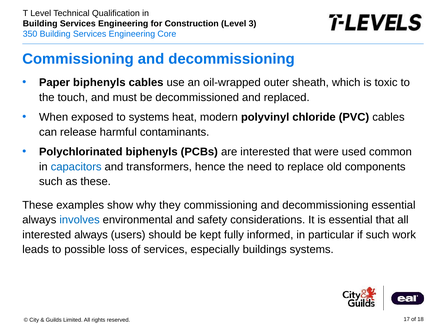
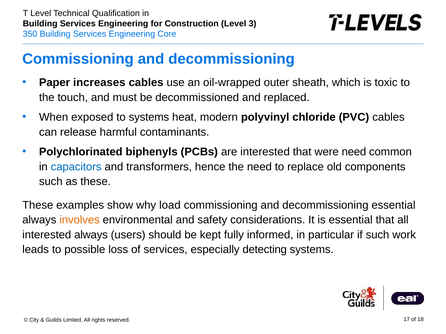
Paper biphenyls: biphenyls -> increases (99, 83)
were used: used -> need (354, 152)
they: they -> load (170, 205)
involves colour: blue -> orange (80, 220)
buildings: buildings -> detecting (265, 250)
